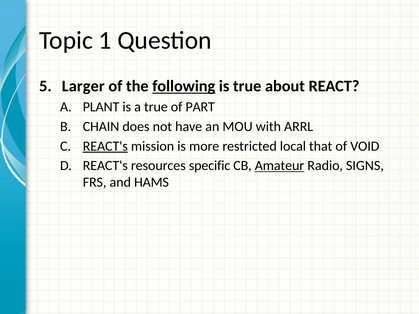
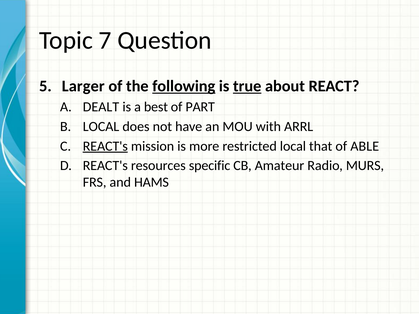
1: 1 -> 7 (105, 40)
true underline: none -> present (247, 86)
PLANT: PLANT -> DEALT (101, 107)
a true: true -> best (156, 107)
CHAIN: CHAIN -> LOCAL (101, 127)
VOID: VOID -> ABLE (365, 146)
Amateur underline: present -> none (280, 166)
SIGNS: SIGNS -> MURS (365, 166)
